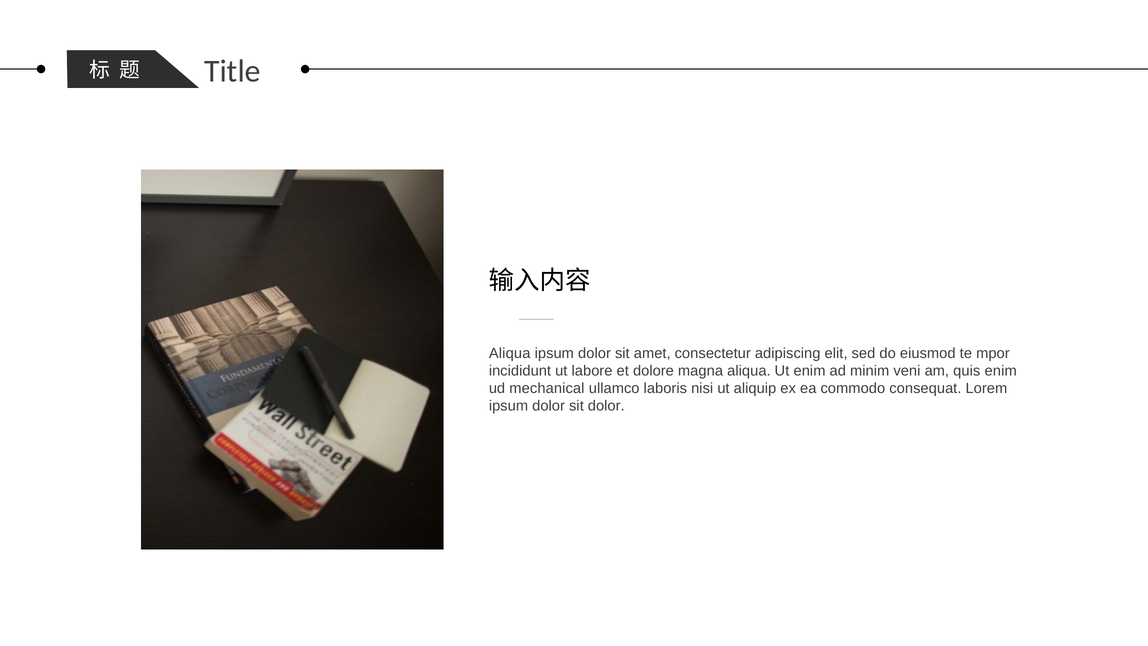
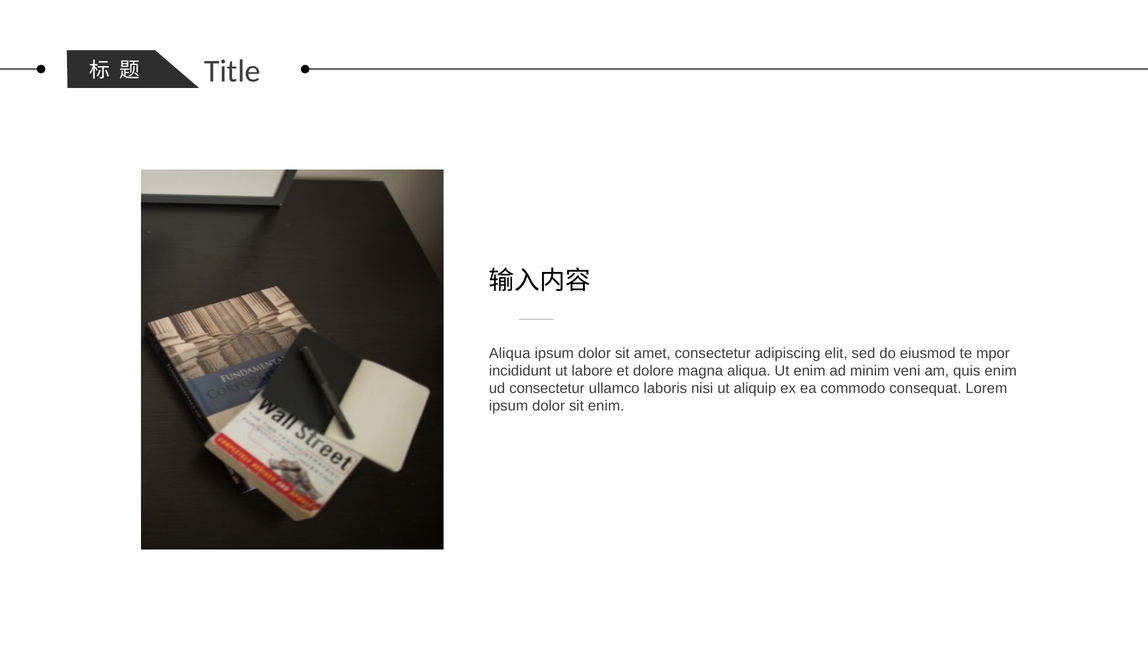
ud mechanical: mechanical -> consectetur (547, 388)
sit dolor: dolor -> enim (606, 406)
